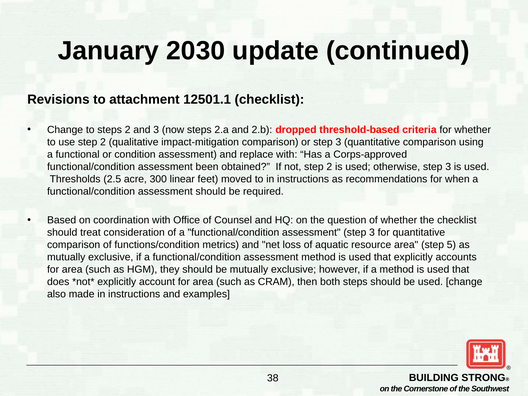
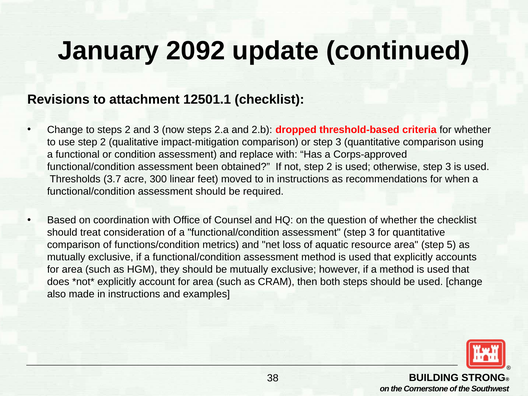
2030: 2030 -> 2092 (196, 51)
2.5: 2.5 -> 3.7 (112, 179)
